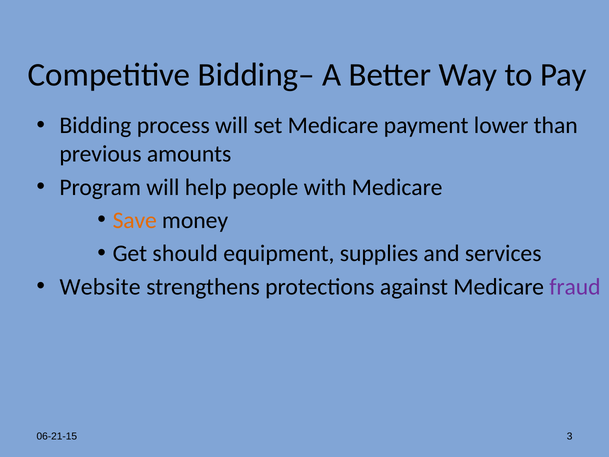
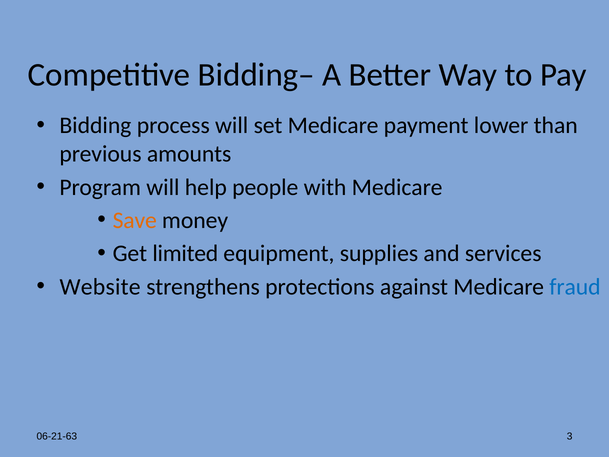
should: should -> limited (185, 253)
fraud colour: purple -> blue (575, 287)
06-21-15: 06-21-15 -> 06-21-63 (57, 436)
